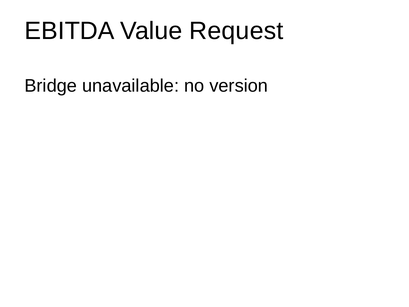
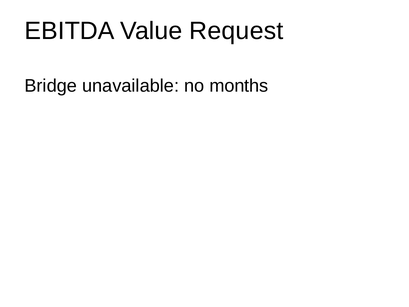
version: version -> months (239, 86)
